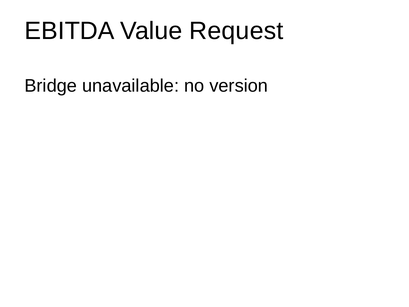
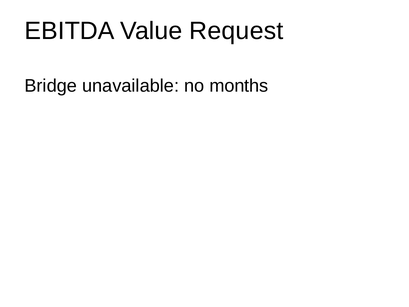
version: version -> months (239, 86)
